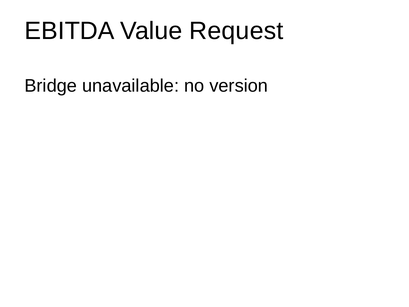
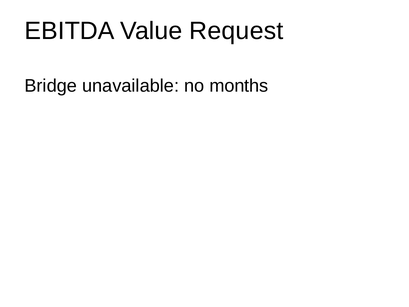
version: version -> months (239, 86)
